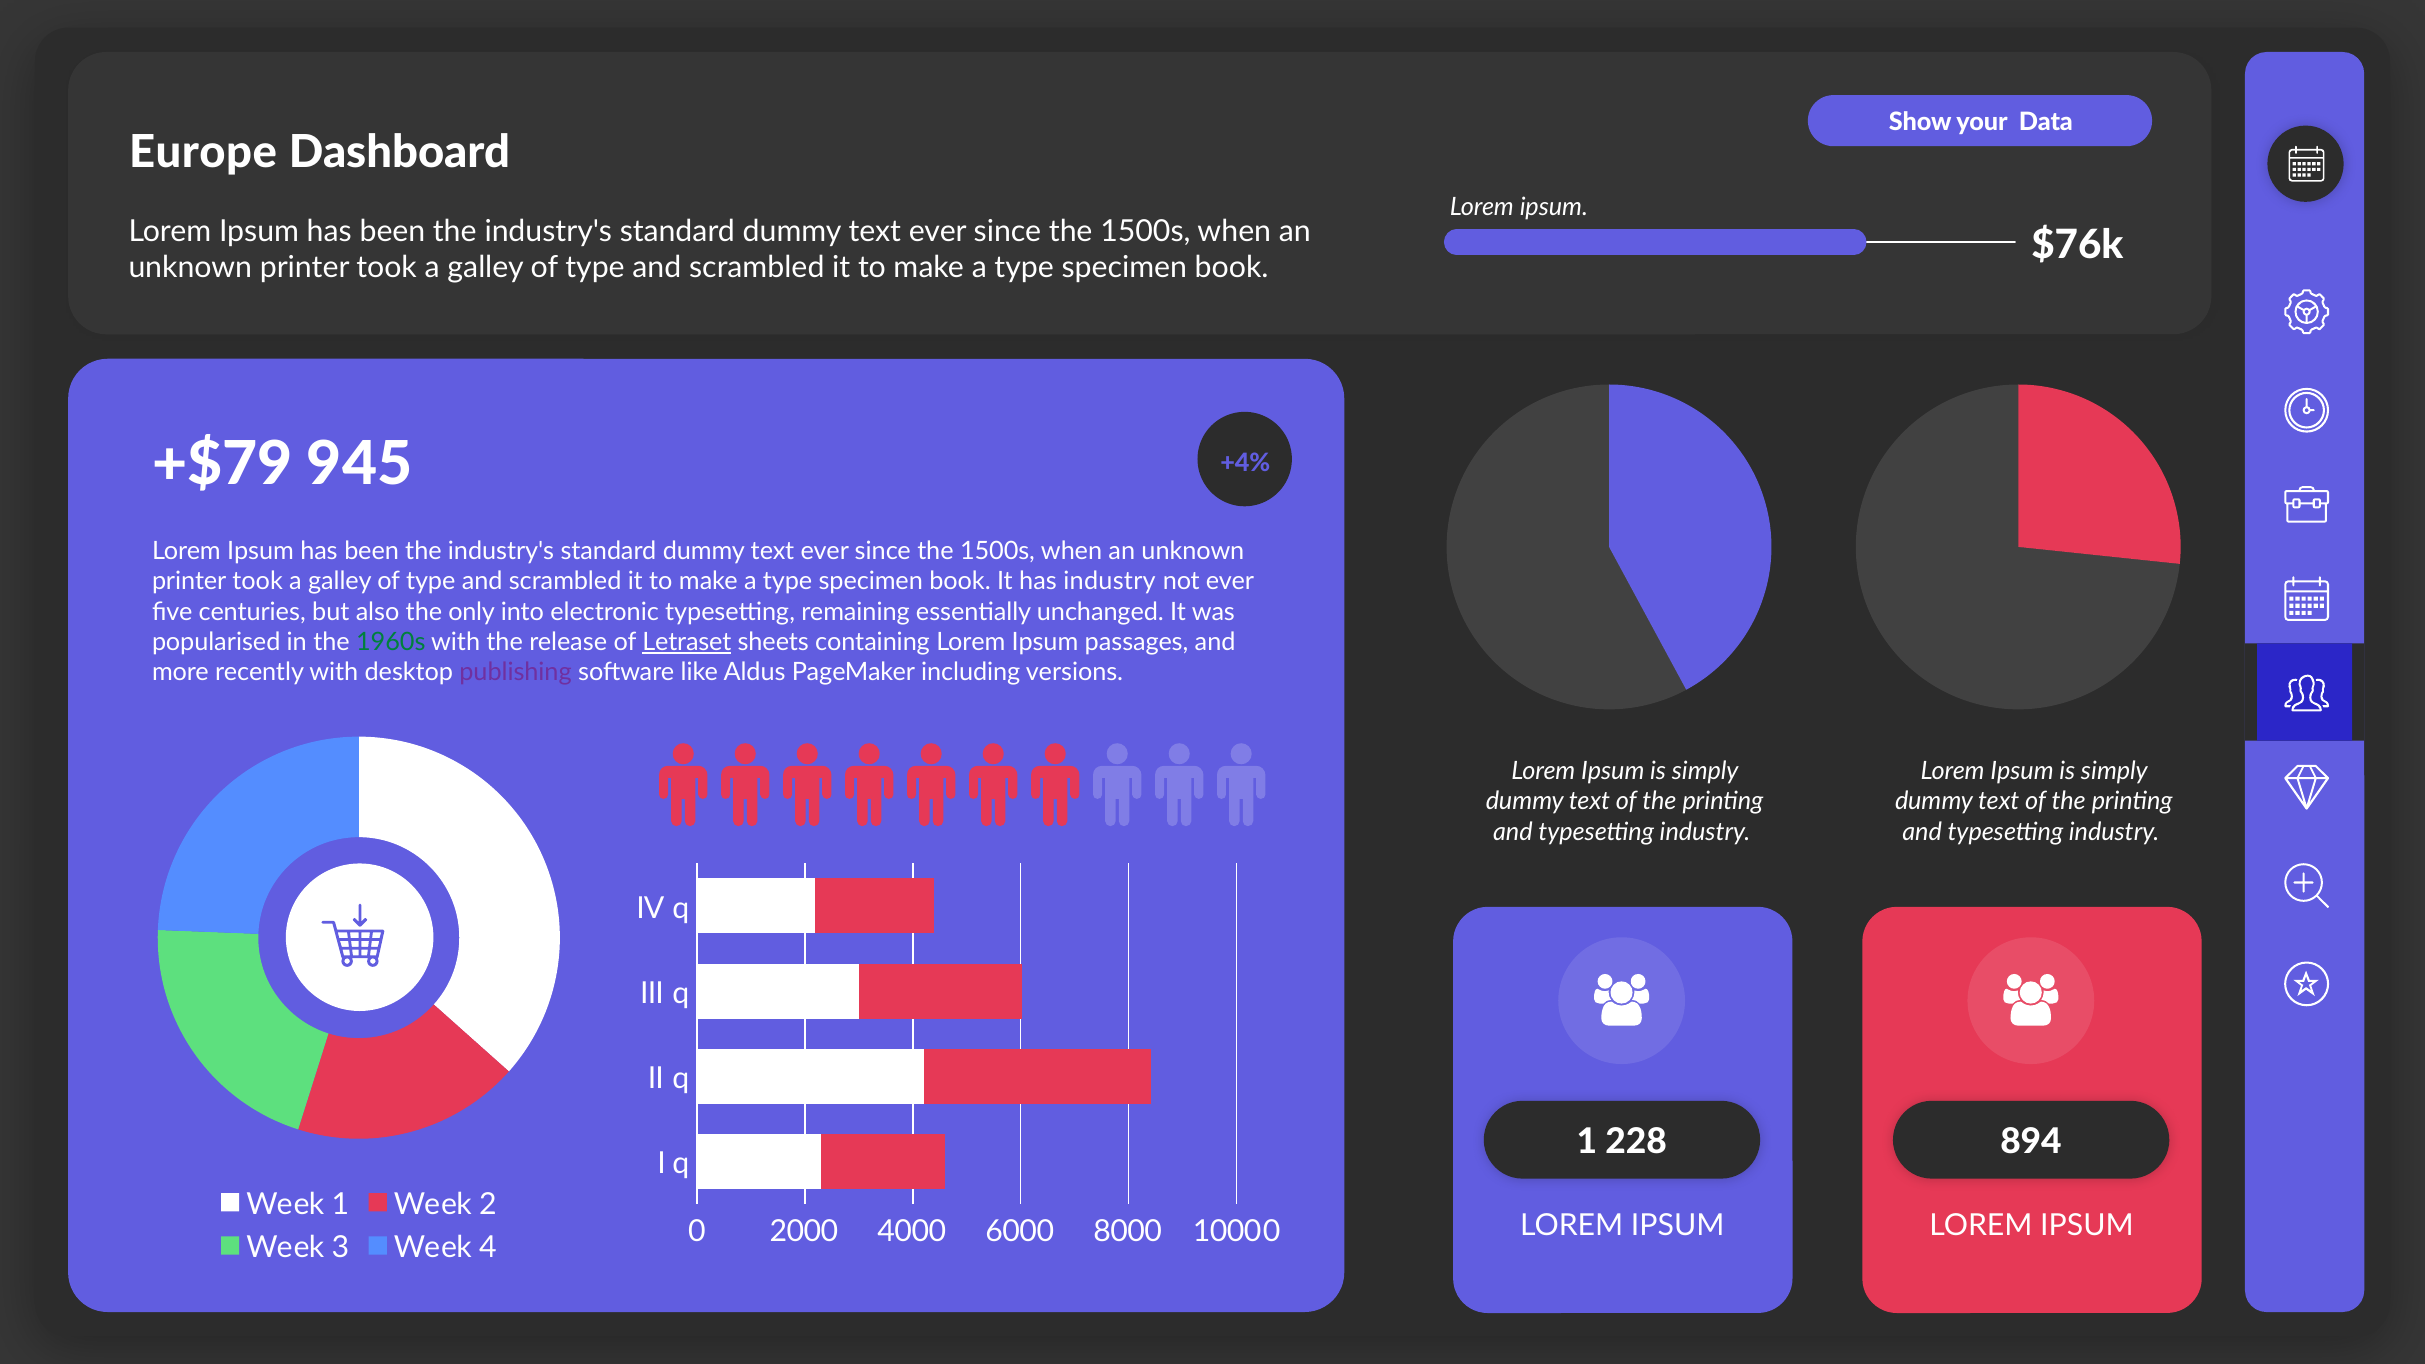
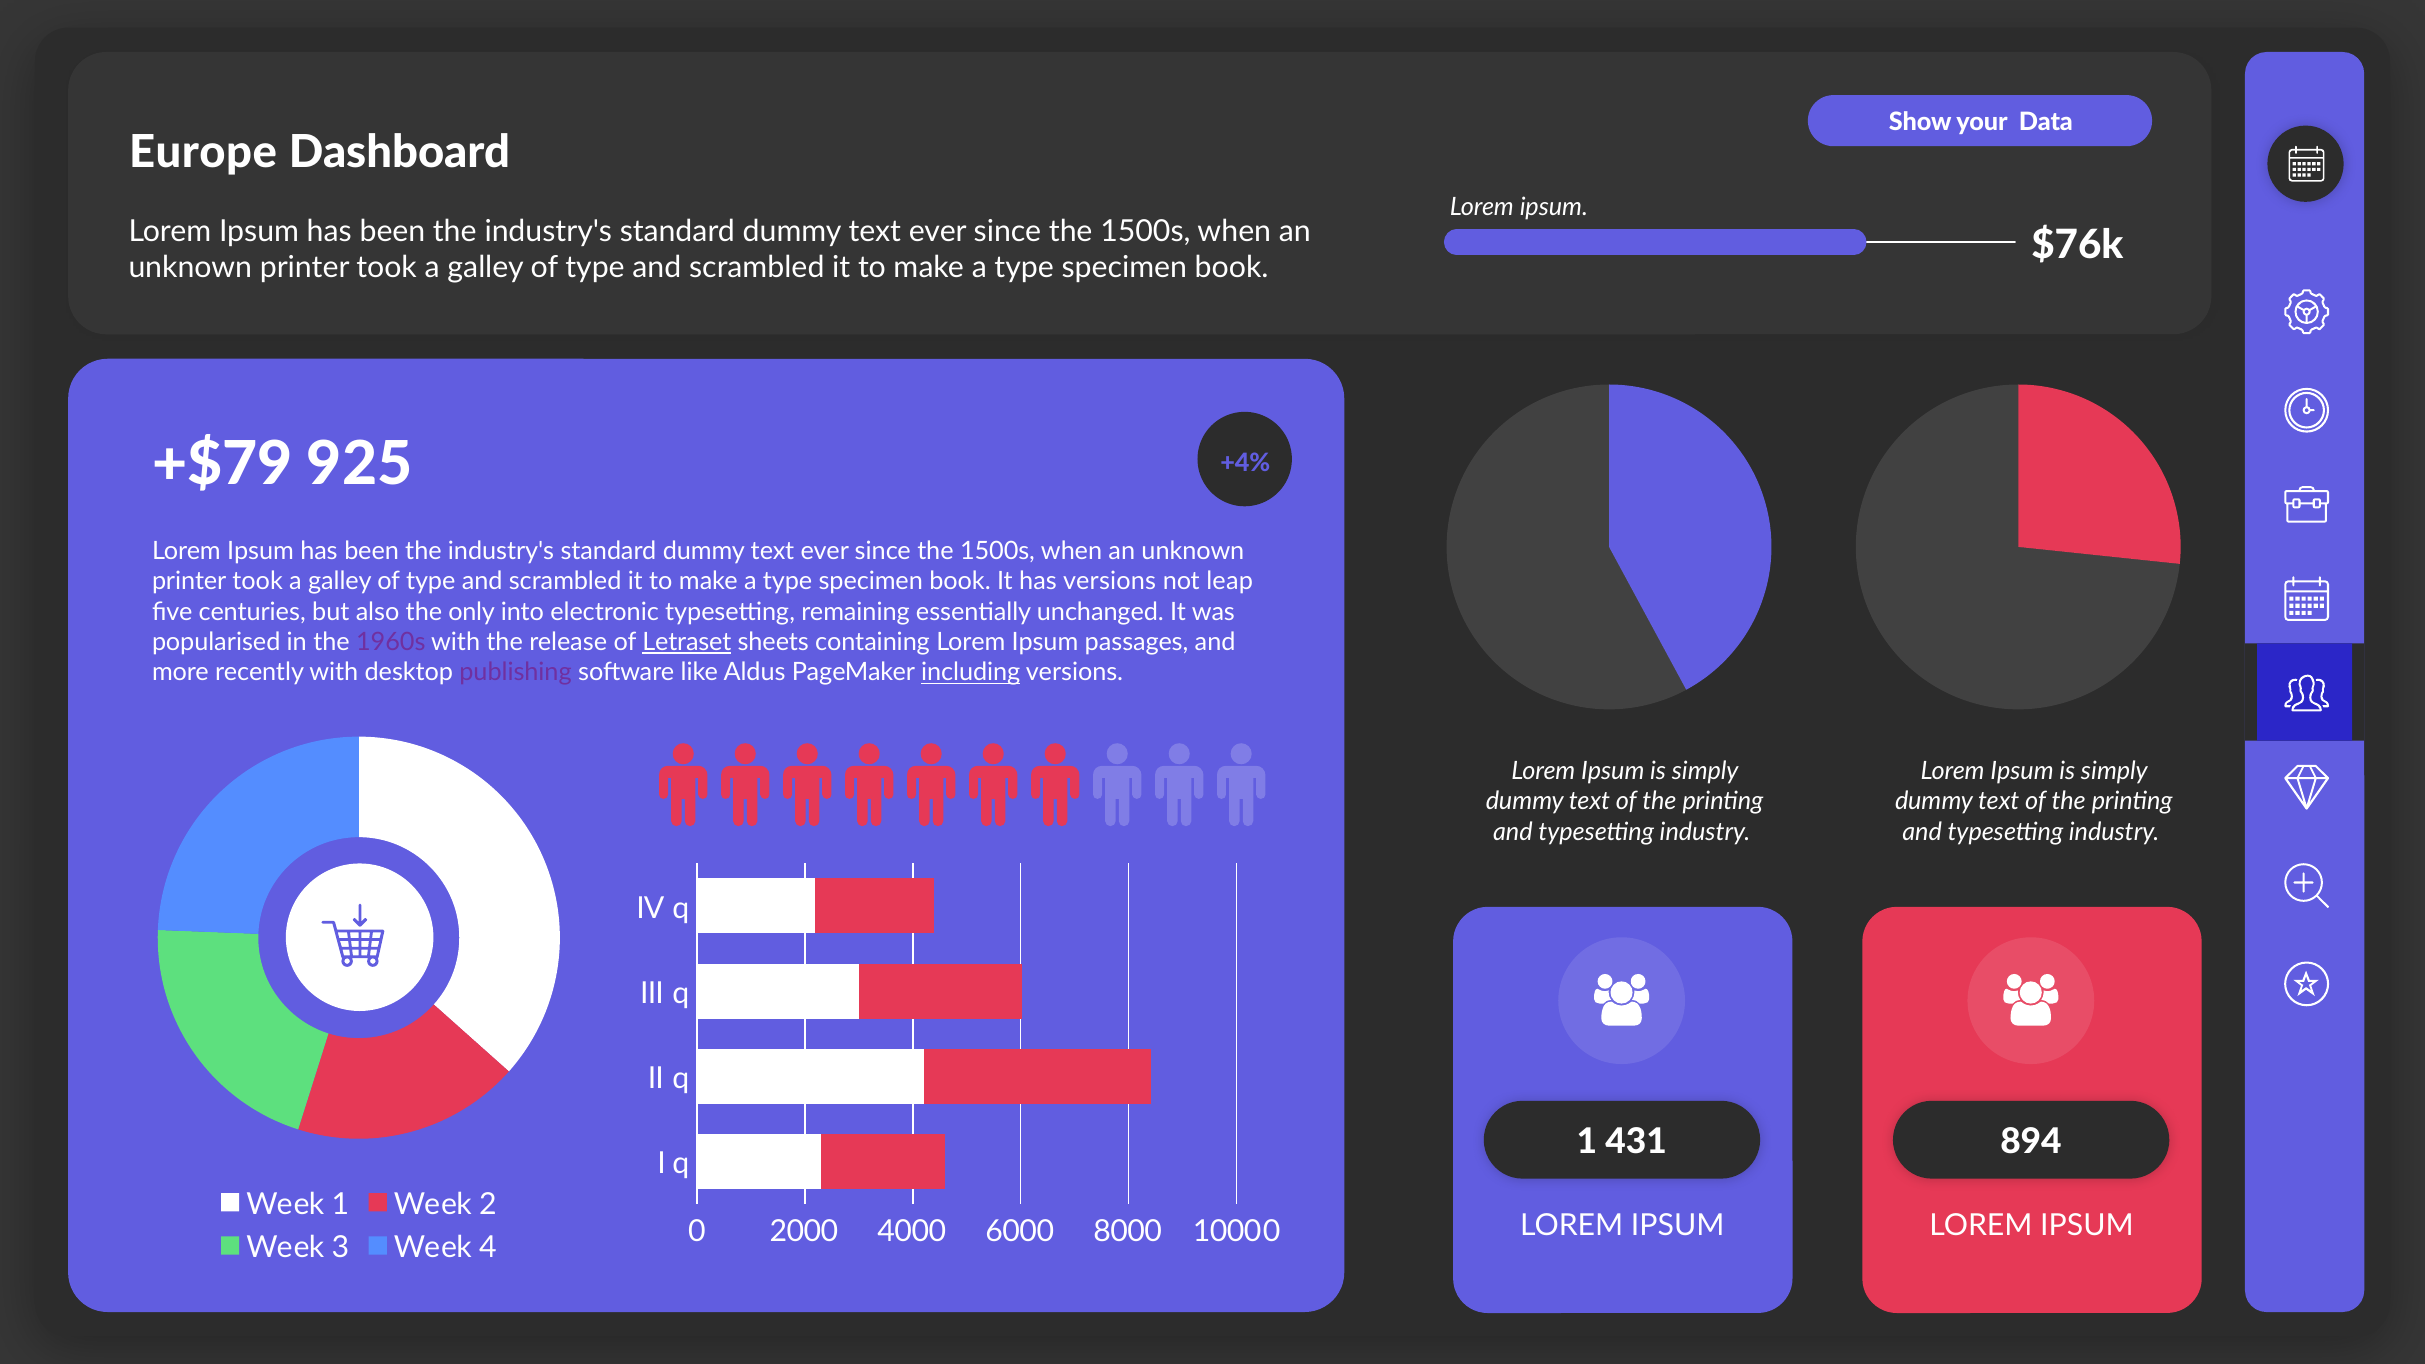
945: 945 -> 925 (360, 464)
has industry: industry -> versions (1110, 582)
not ever: ever -> leap (1230, 582)
1960s colour: green -> purple (391, 642)
including underline: none -> present (971, 673)
228: 228 -> 431 (1636, 1142)
